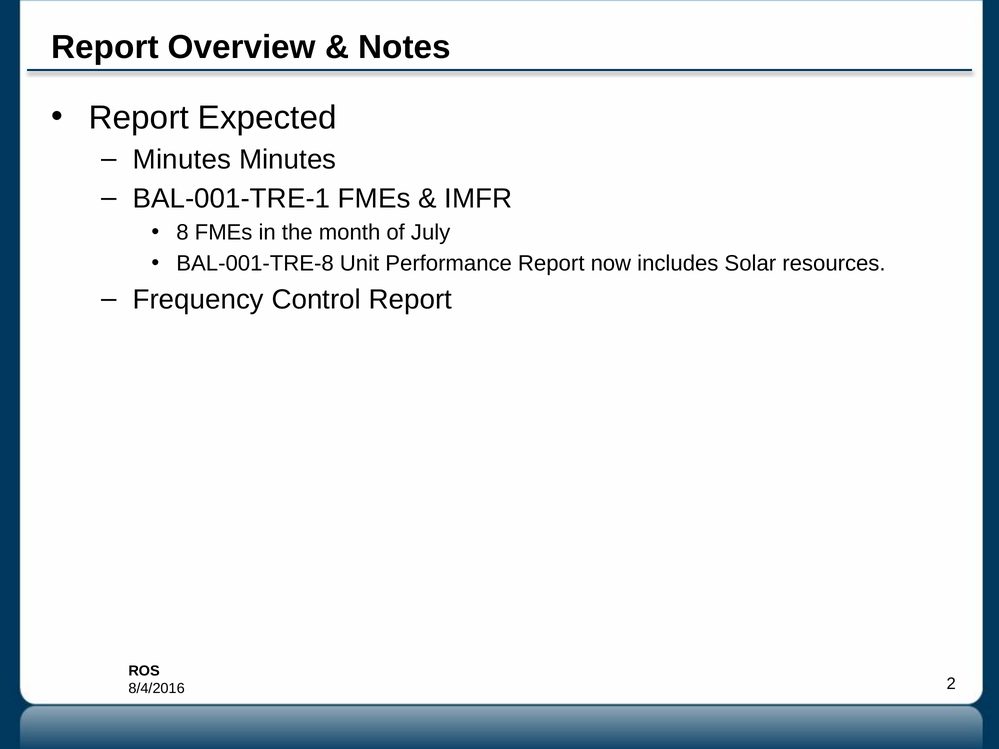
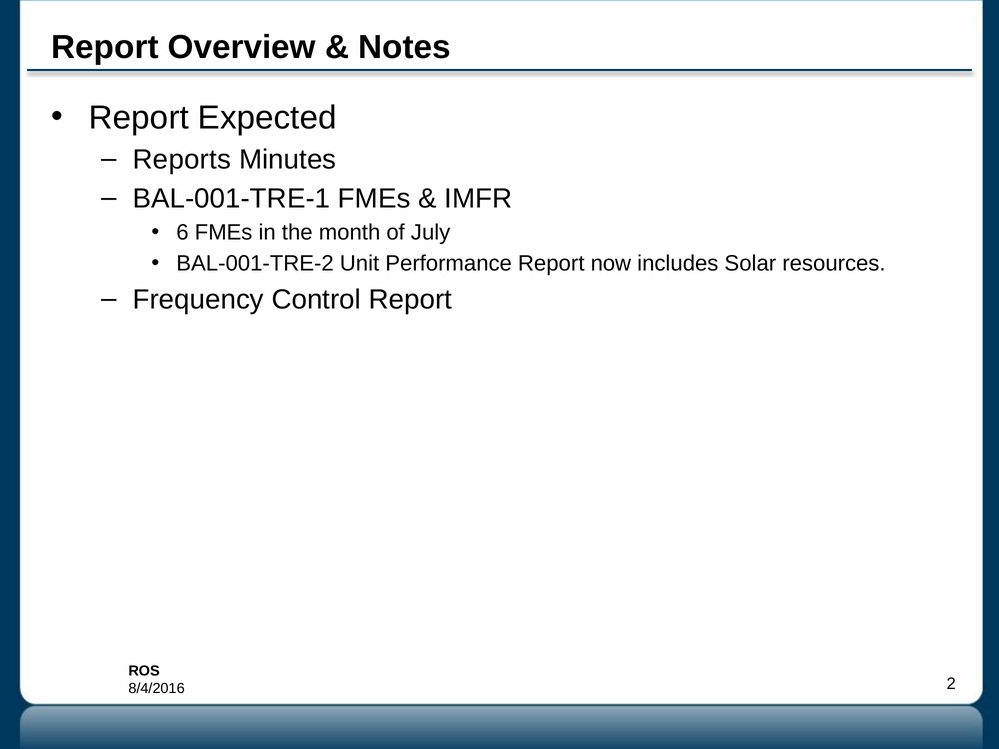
Minutes: Minutes -> Reports (182, 160)
8: 8 -> 6 (183, 233)
BAL-001-TRE-8: BAL-001-TRE-8 -> BAL-001-TRE-2 (255, 264)
